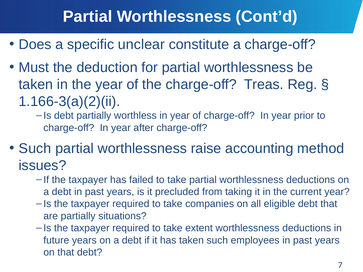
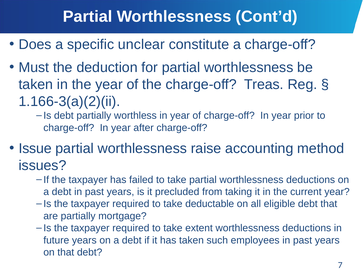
Such: Such -> Issue (35, 149)
companies: companies -> deductable (210, 204)
situations: situations -> mortgage (122, 216)
